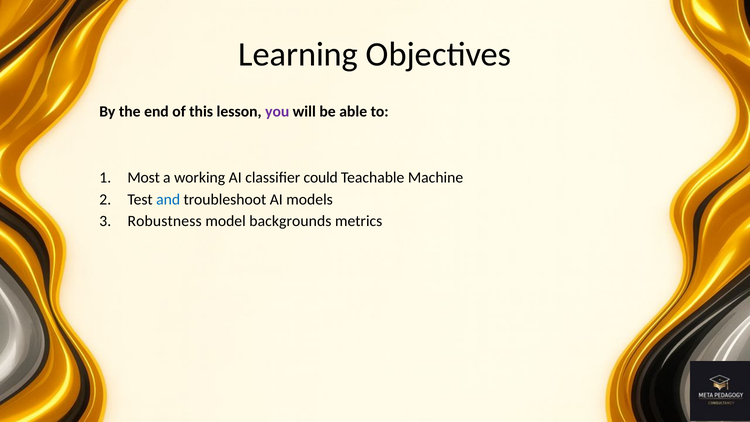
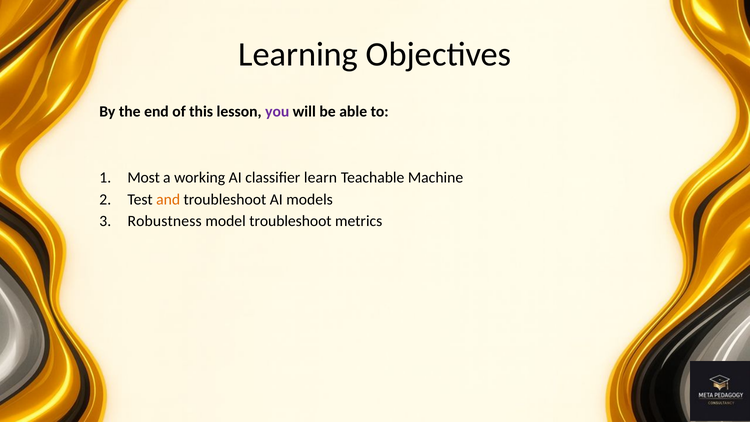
could: could -> learn (321, 177)
and colour: blue -> orange (168, 199)
model backgrounds: backgrounds -> troubleshoot (290, 221)
